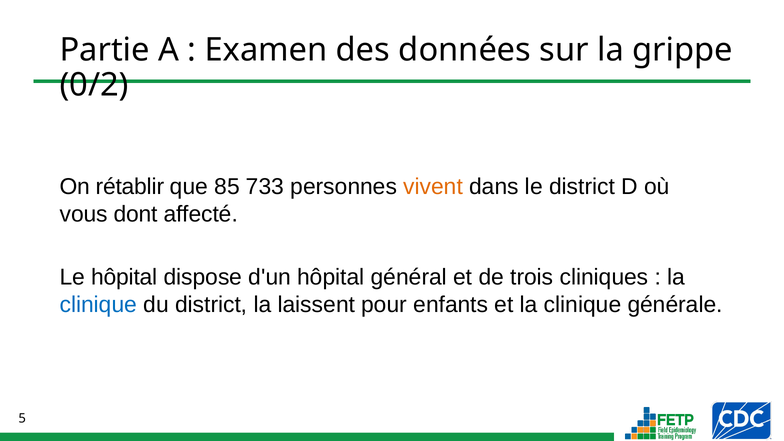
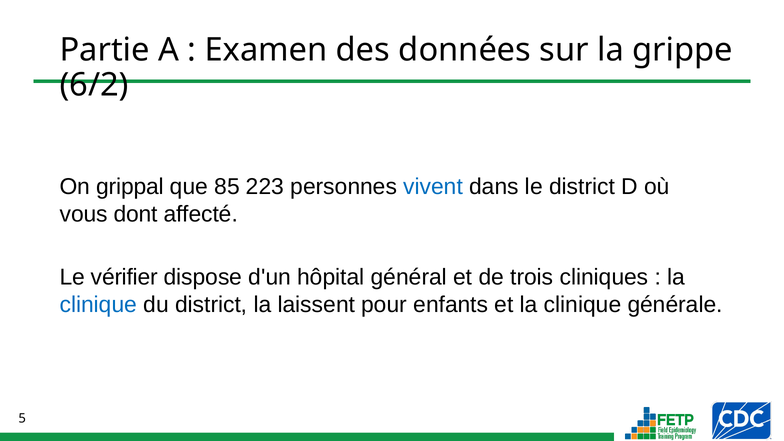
0/2: 0/2 -> 6/2 (94, 85)
rétablir: rétablir -> grippal (130, 187)
733: 733 -> 223 (265, 187)
vivent colour: orange -> blue (433, 187)
Le hôpital: hôpital -> vérifier (124, 277)
